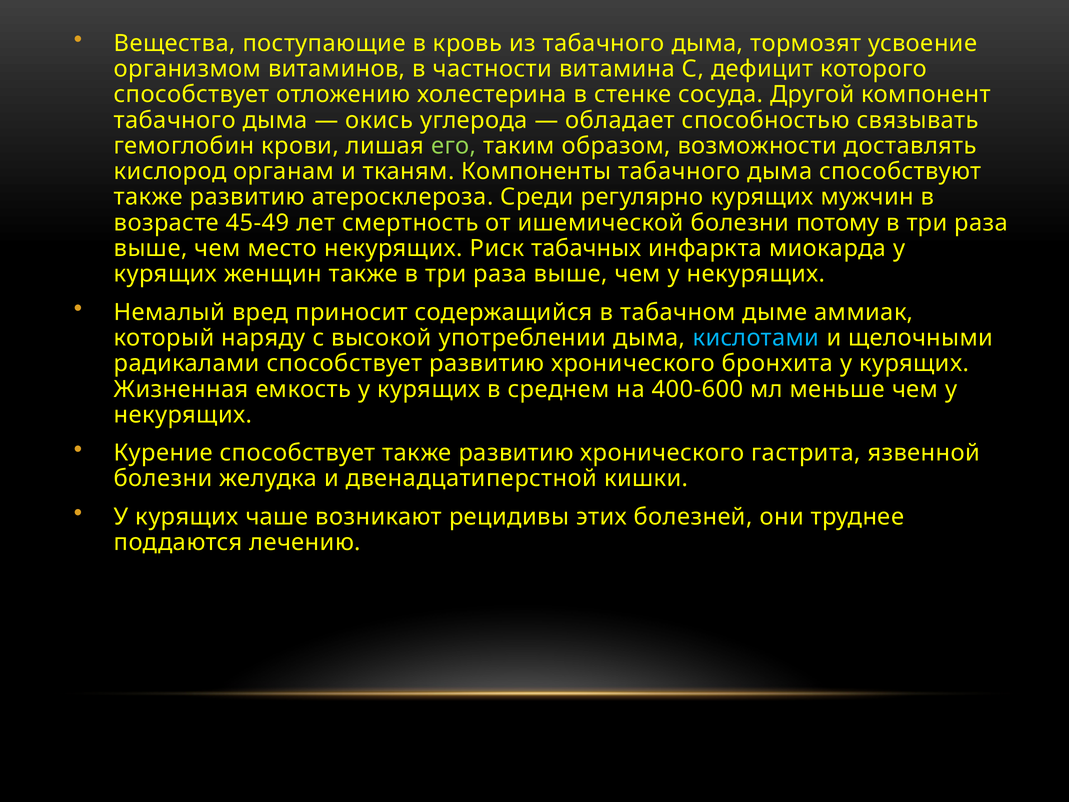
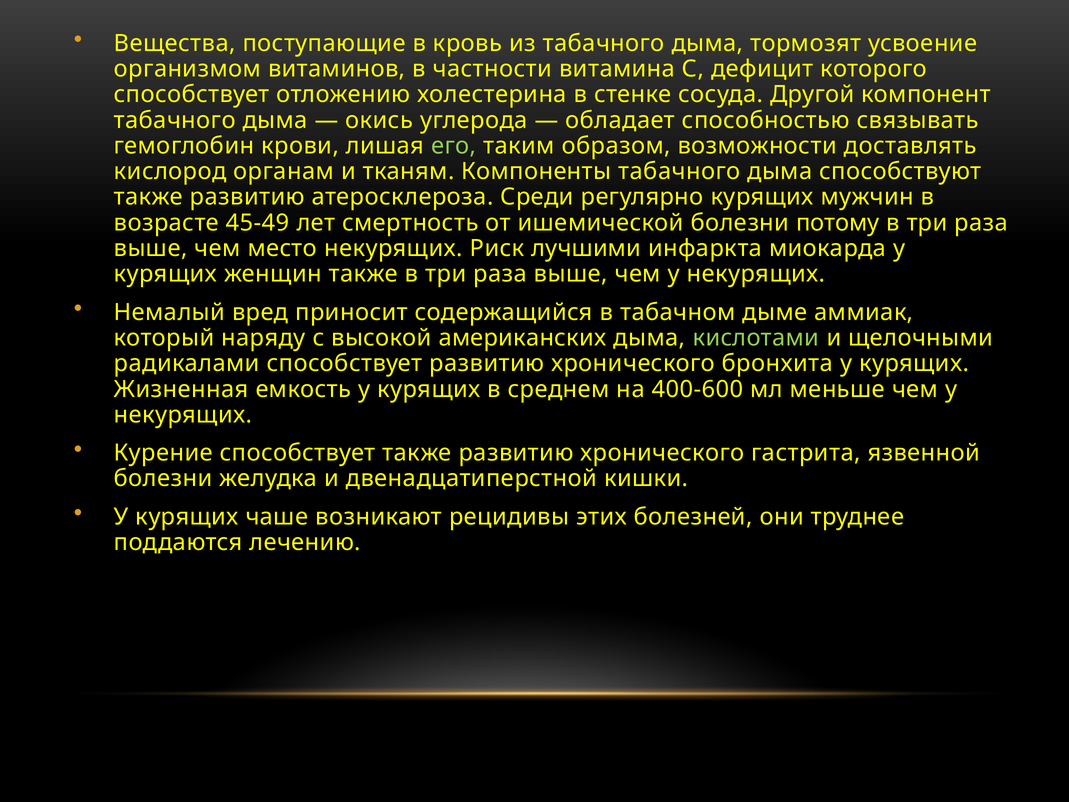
табачных: табачных -> лучшими (586, 248)
употреблении: употреблении -> американских (522, 338)
кислотами colour: light blue -> light green (756, 338)
